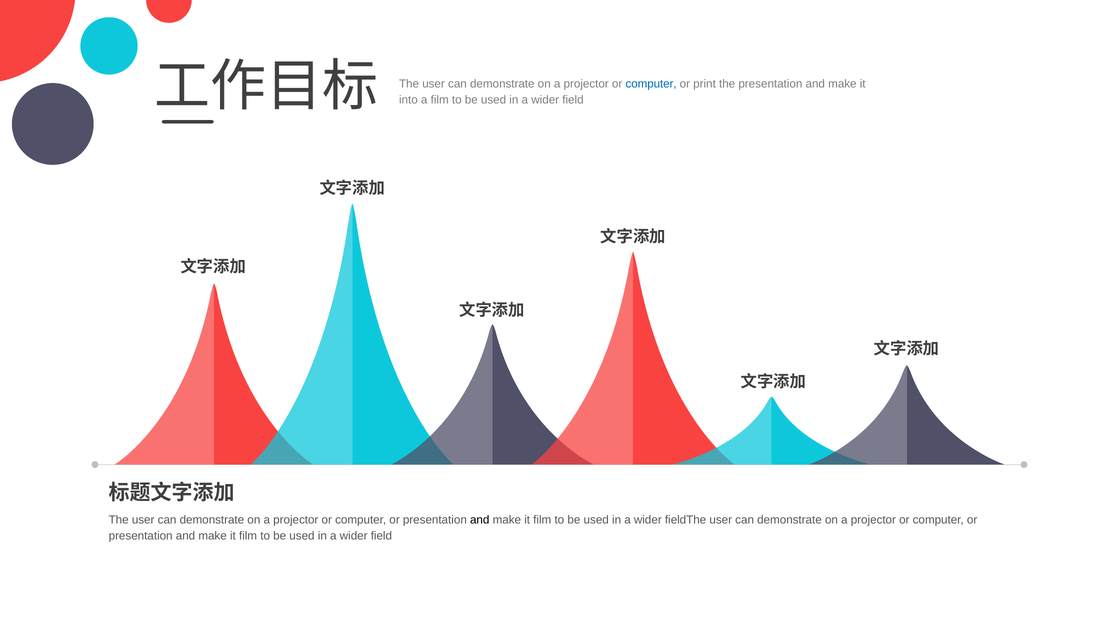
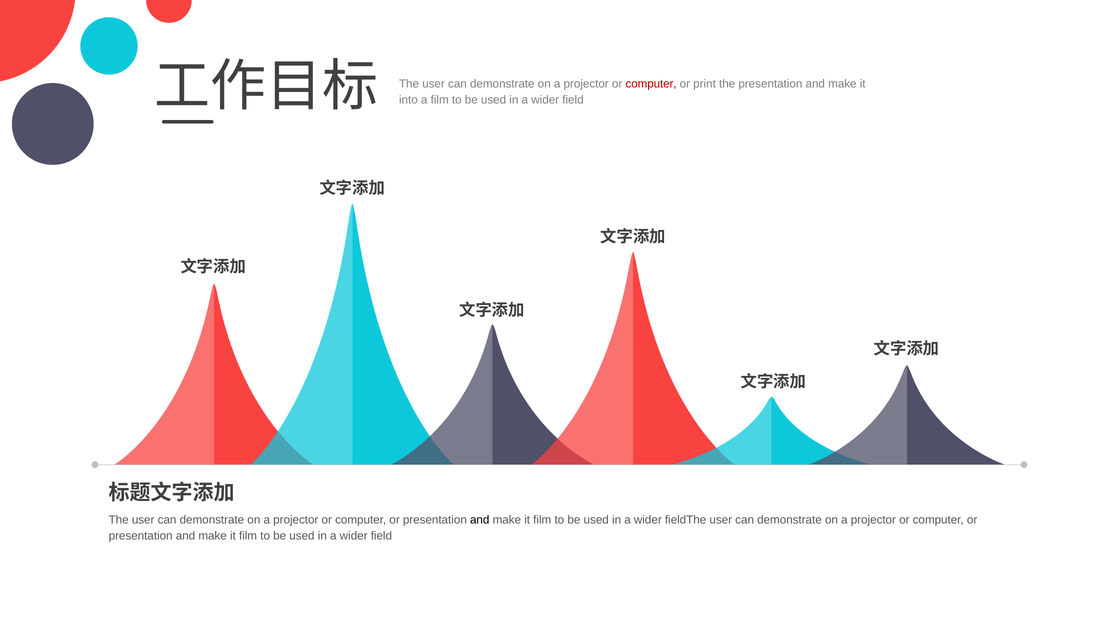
computer colour: blue -> red (651, 84)
